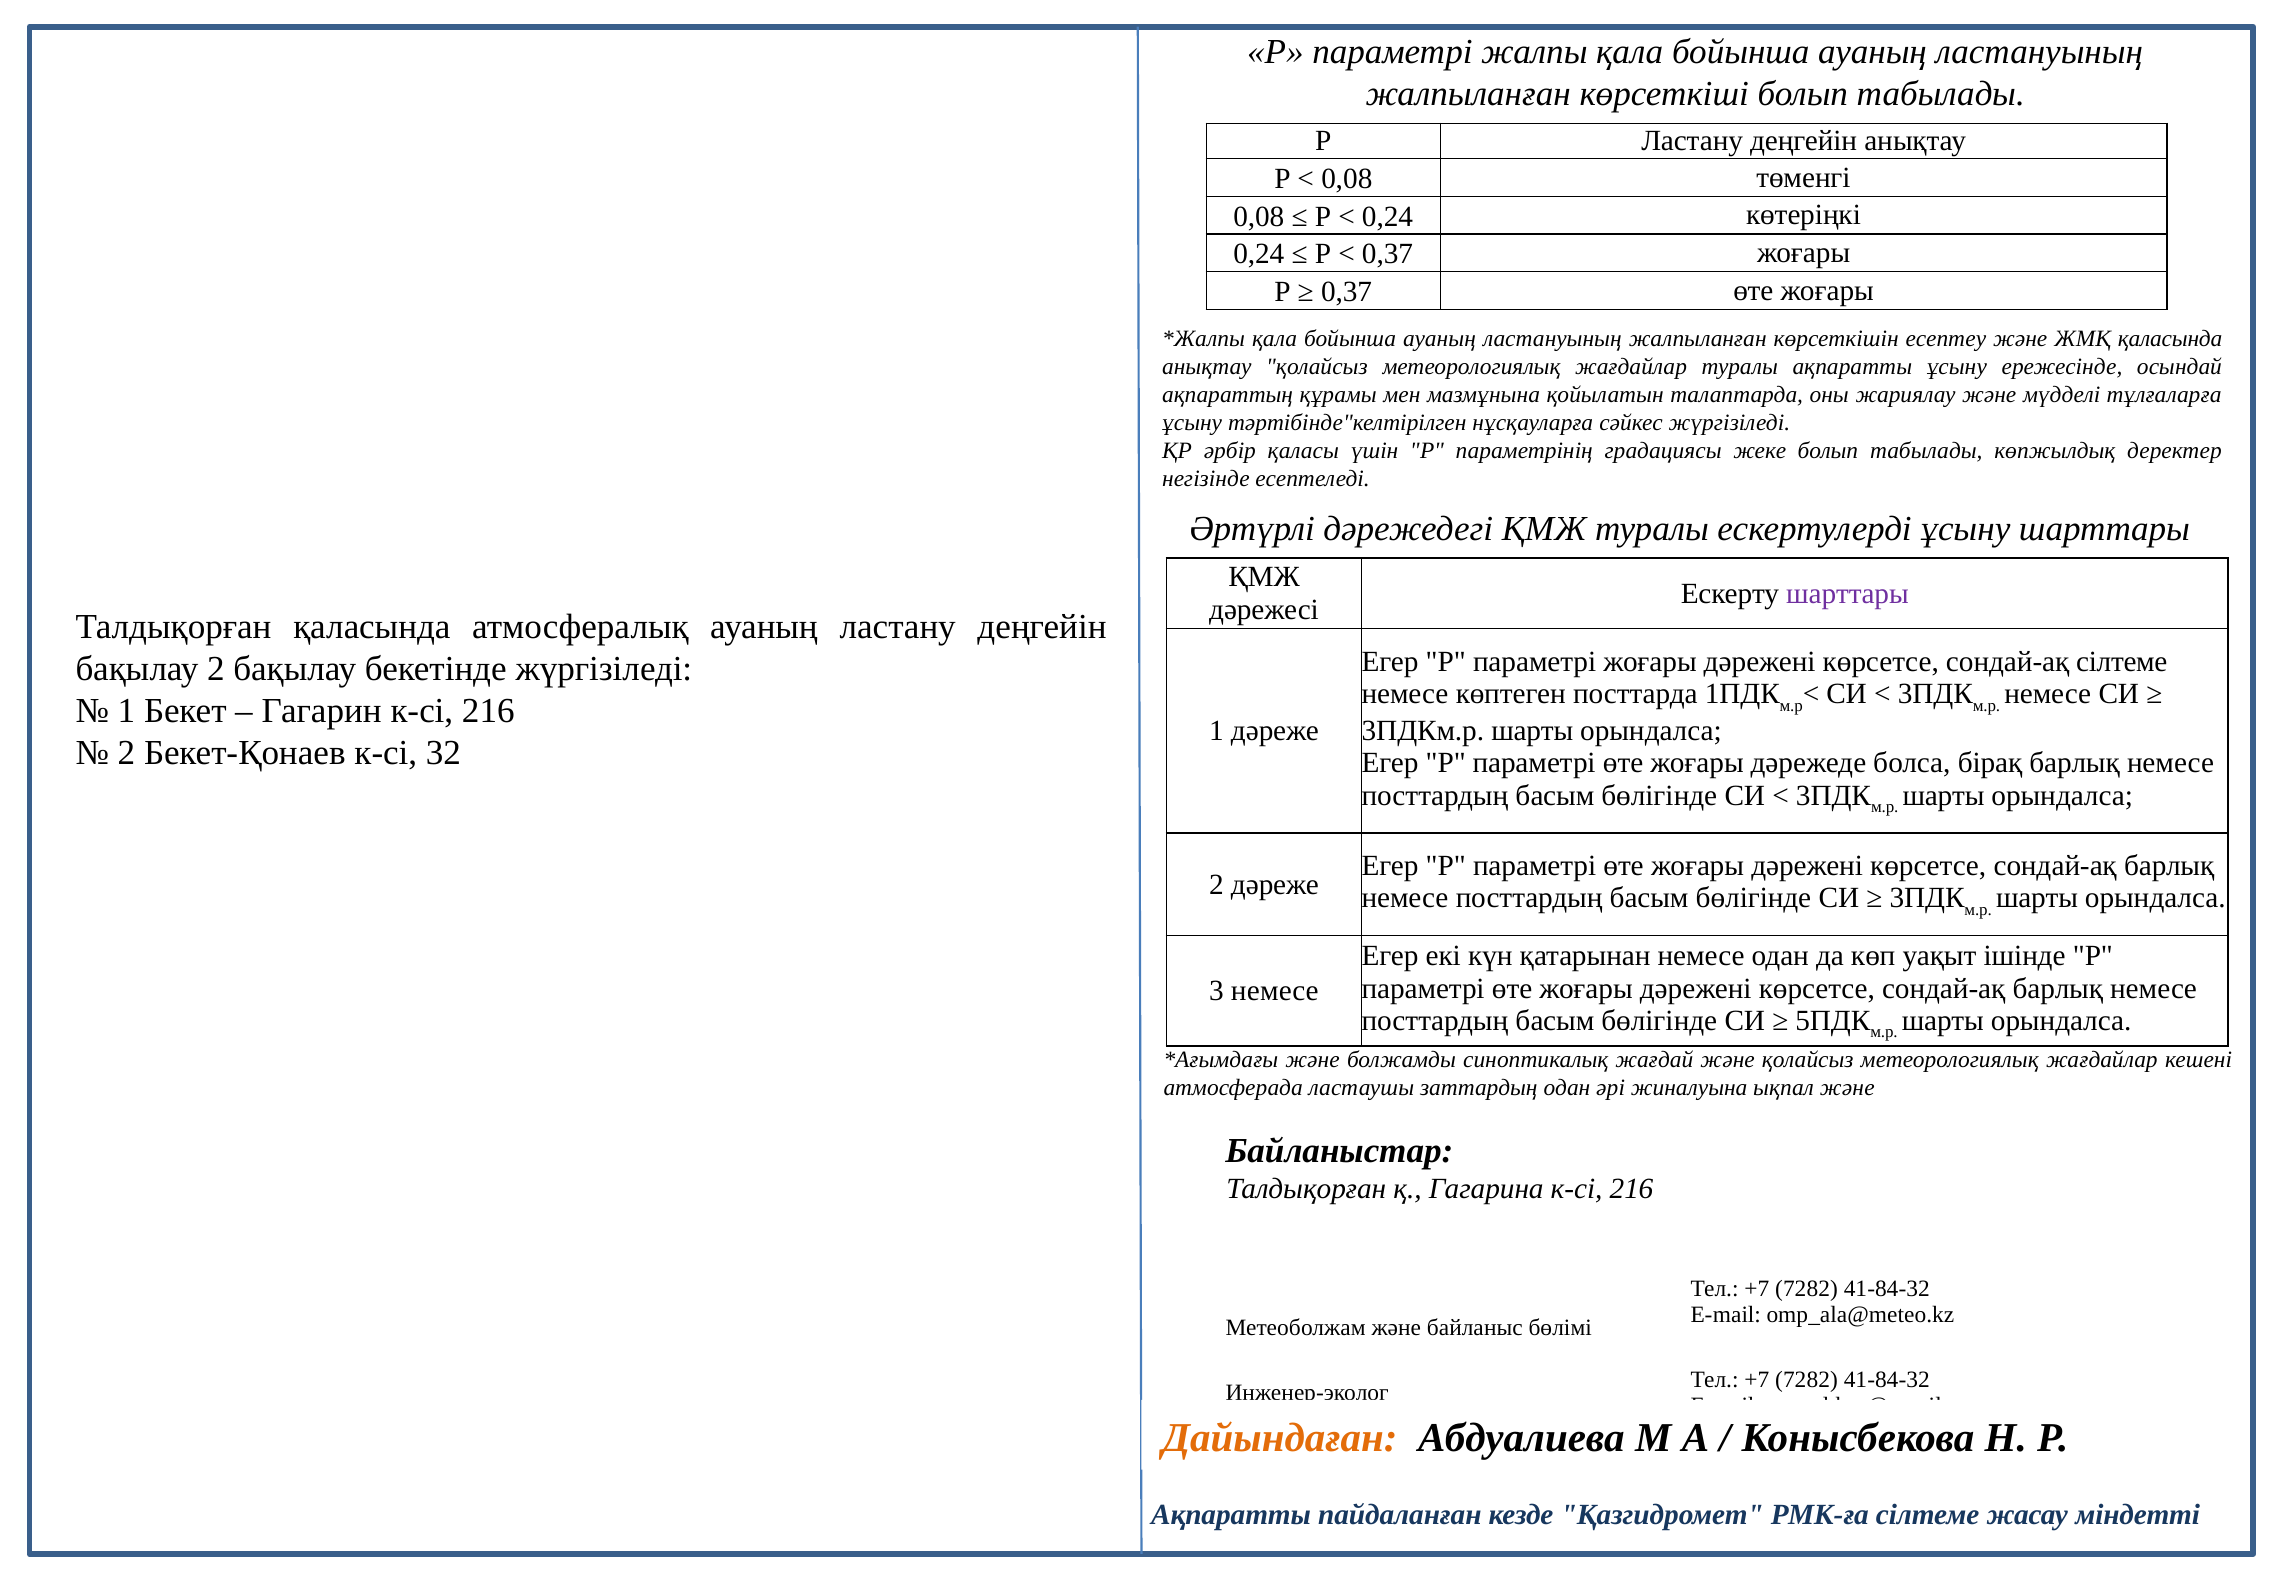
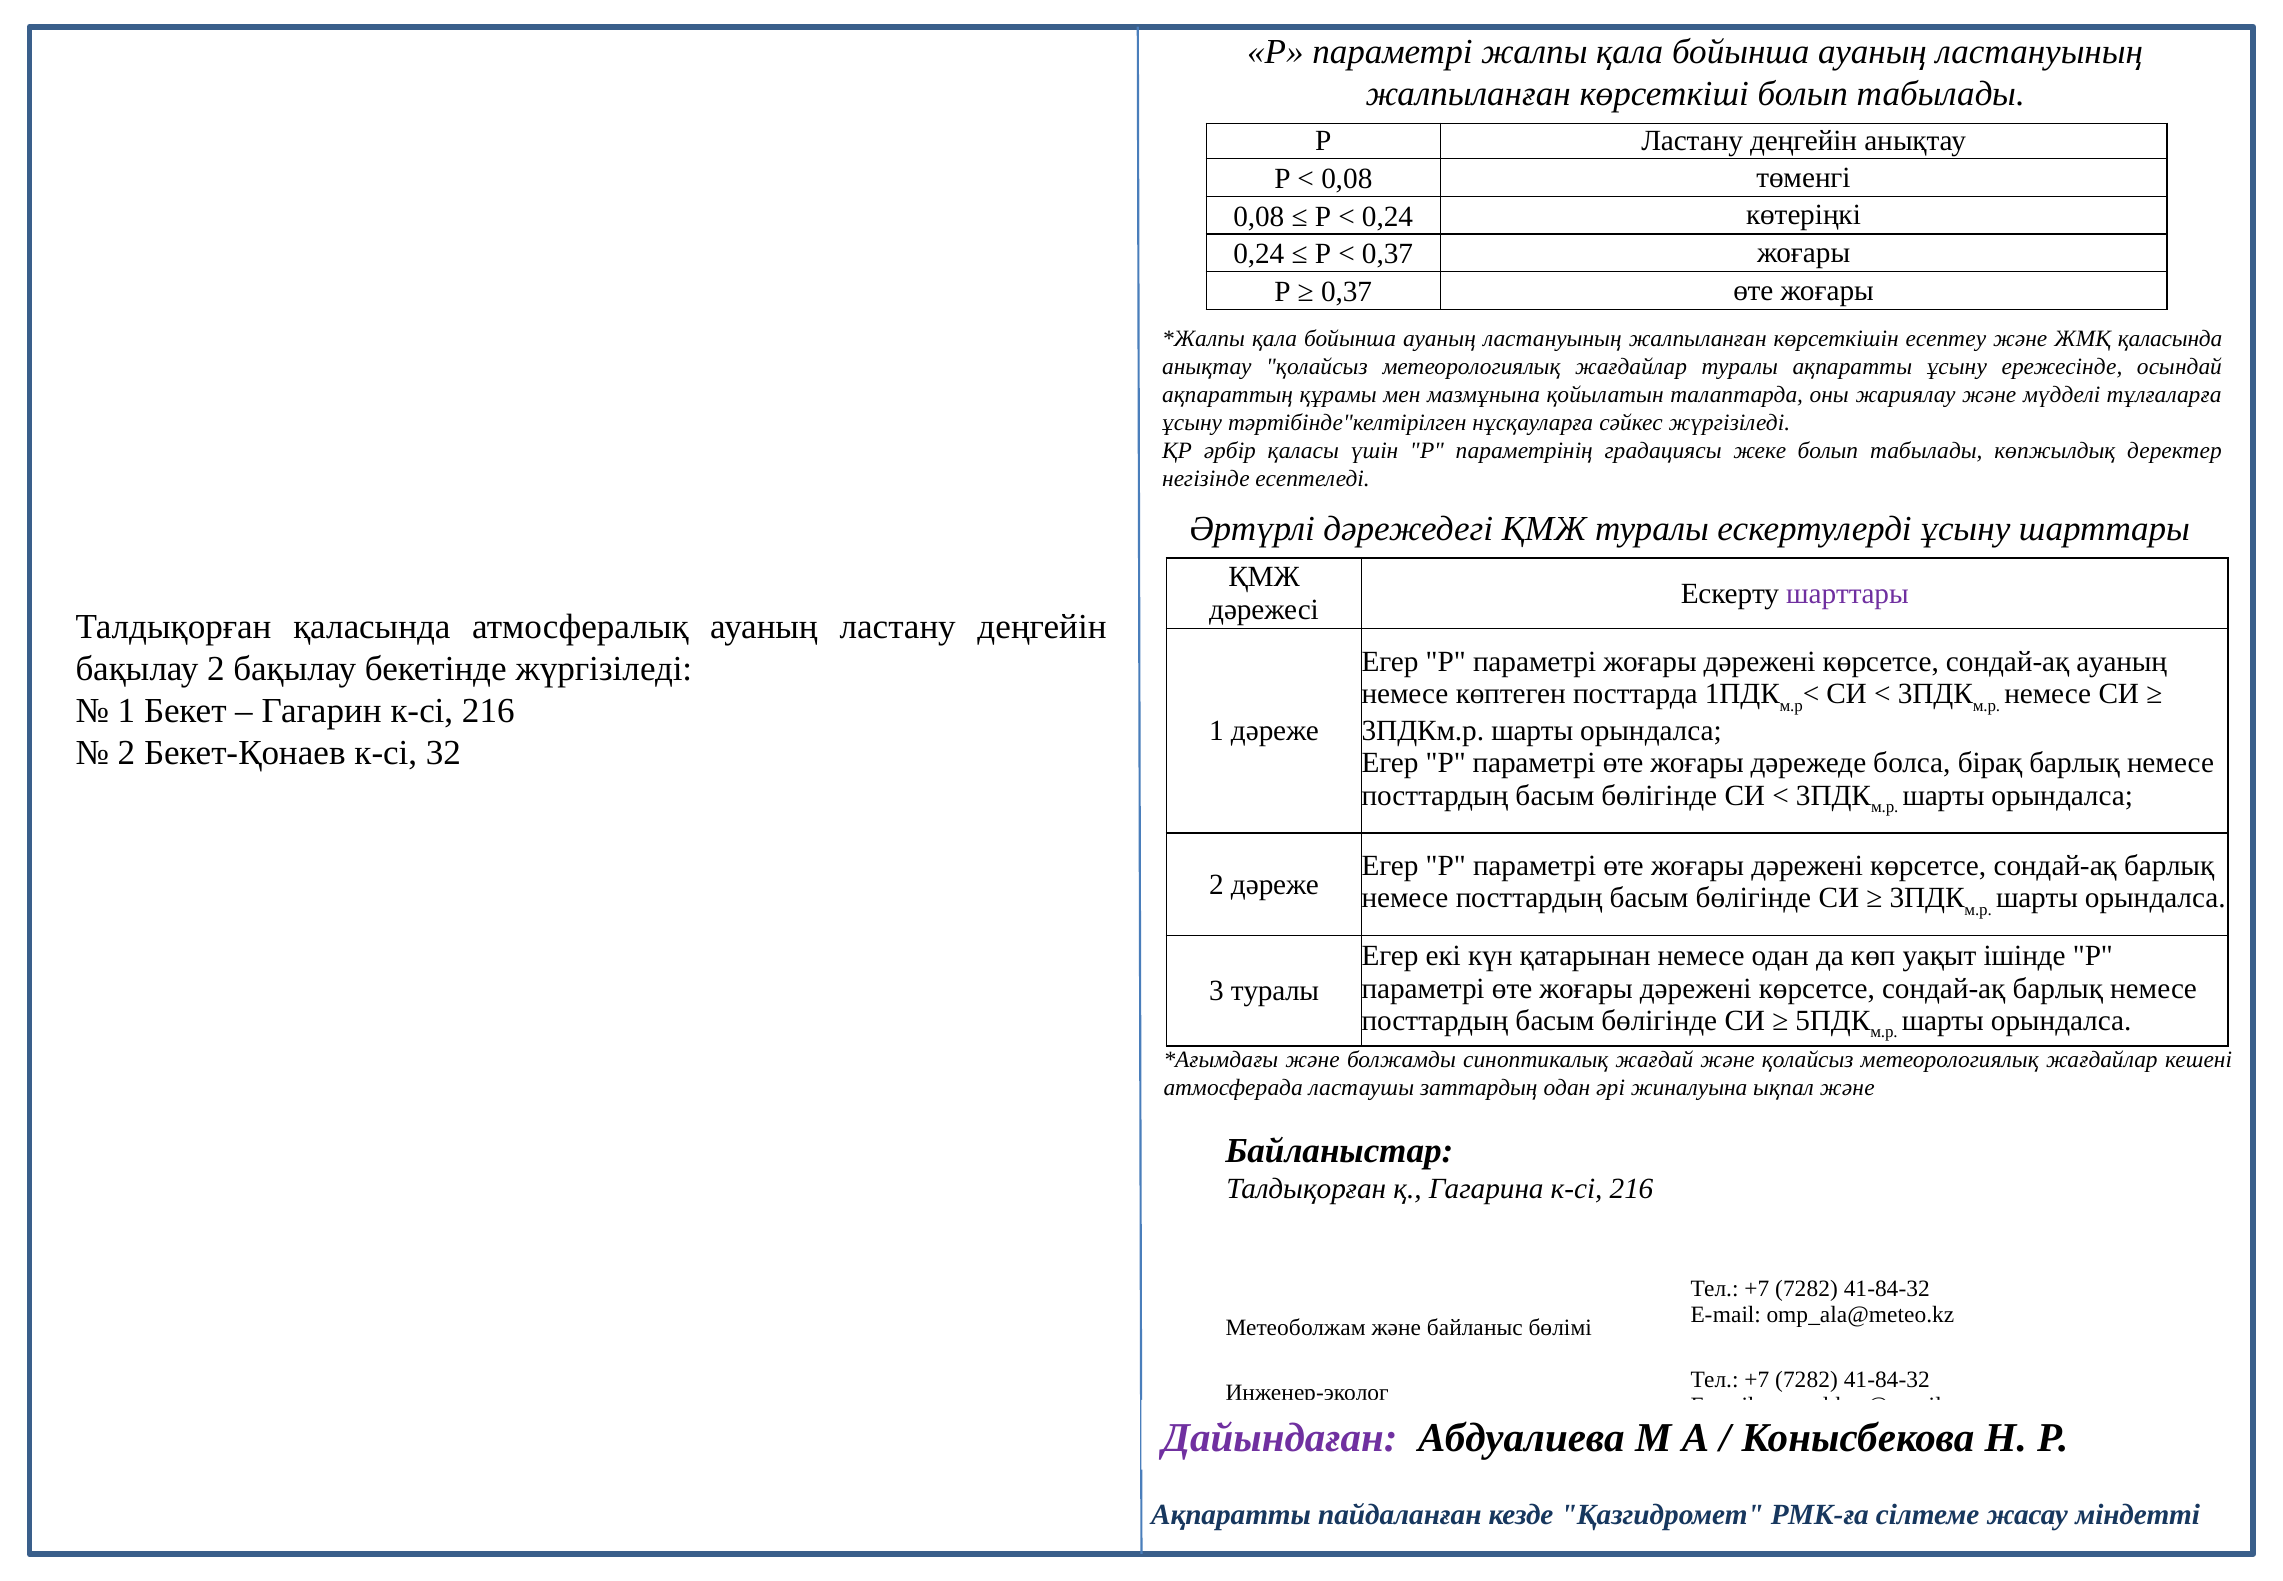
сондай-ақ сілтеме: сілтеме -> ауаның (2122, 662)
3 немесе: немесе -> туралы (1275, 991)
Дайындаған colour: orange -> purple (1280, 1437)
